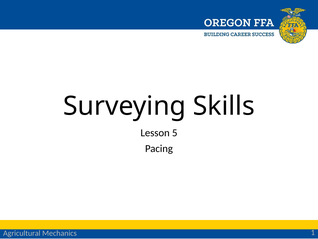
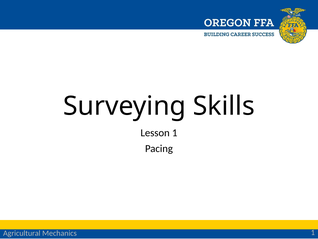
Lesson 5: 5 -> 1 (175, 133)
